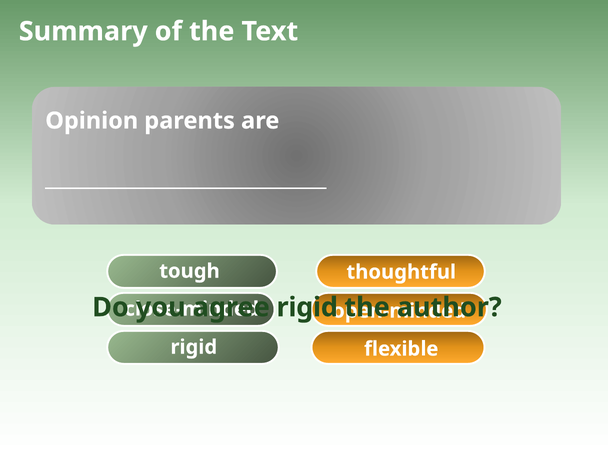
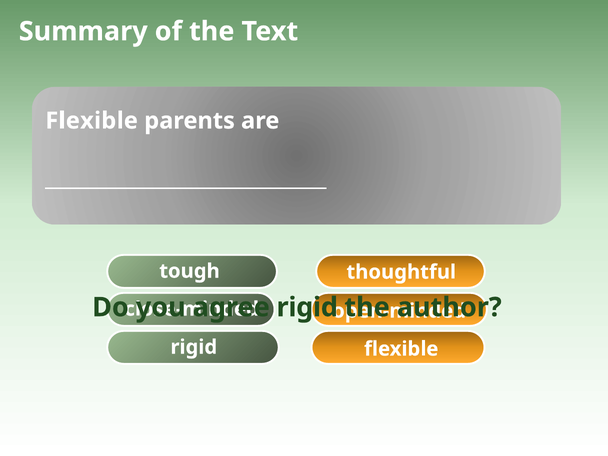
Opinion: Opinion -> Flexible (92, 121)
